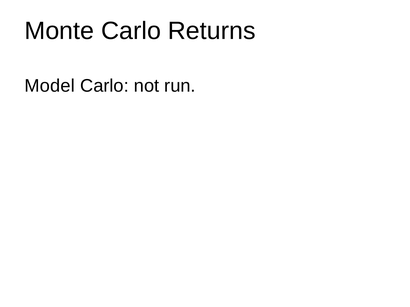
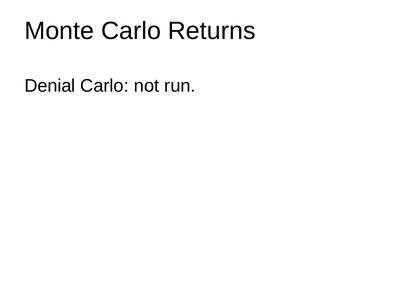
Model: Model -> Denial (50, 86)
